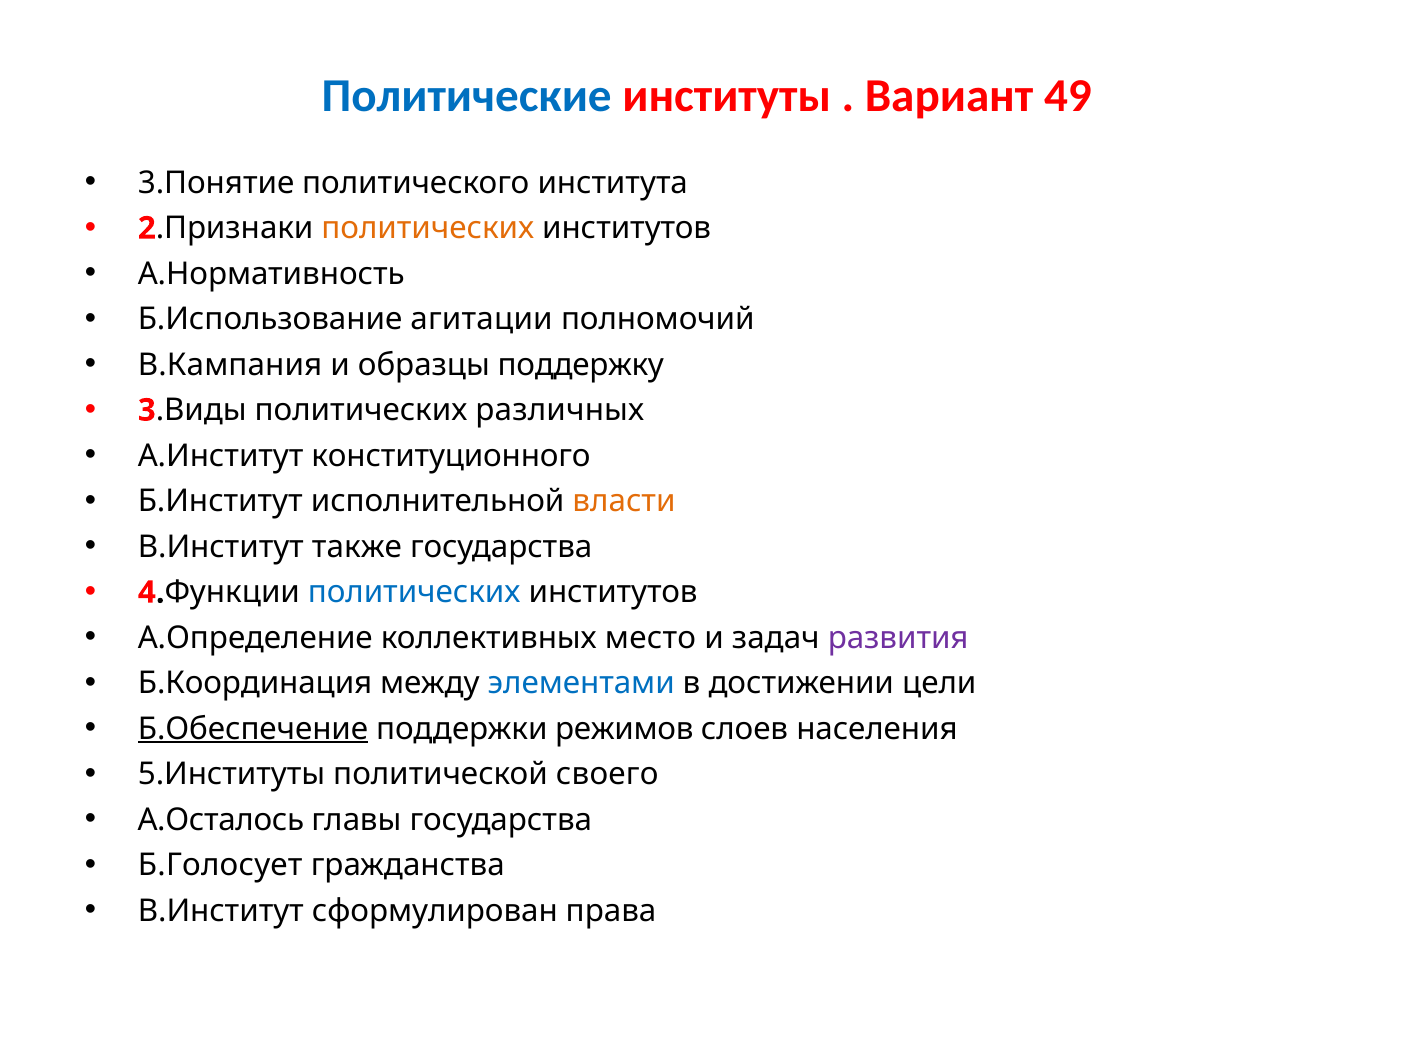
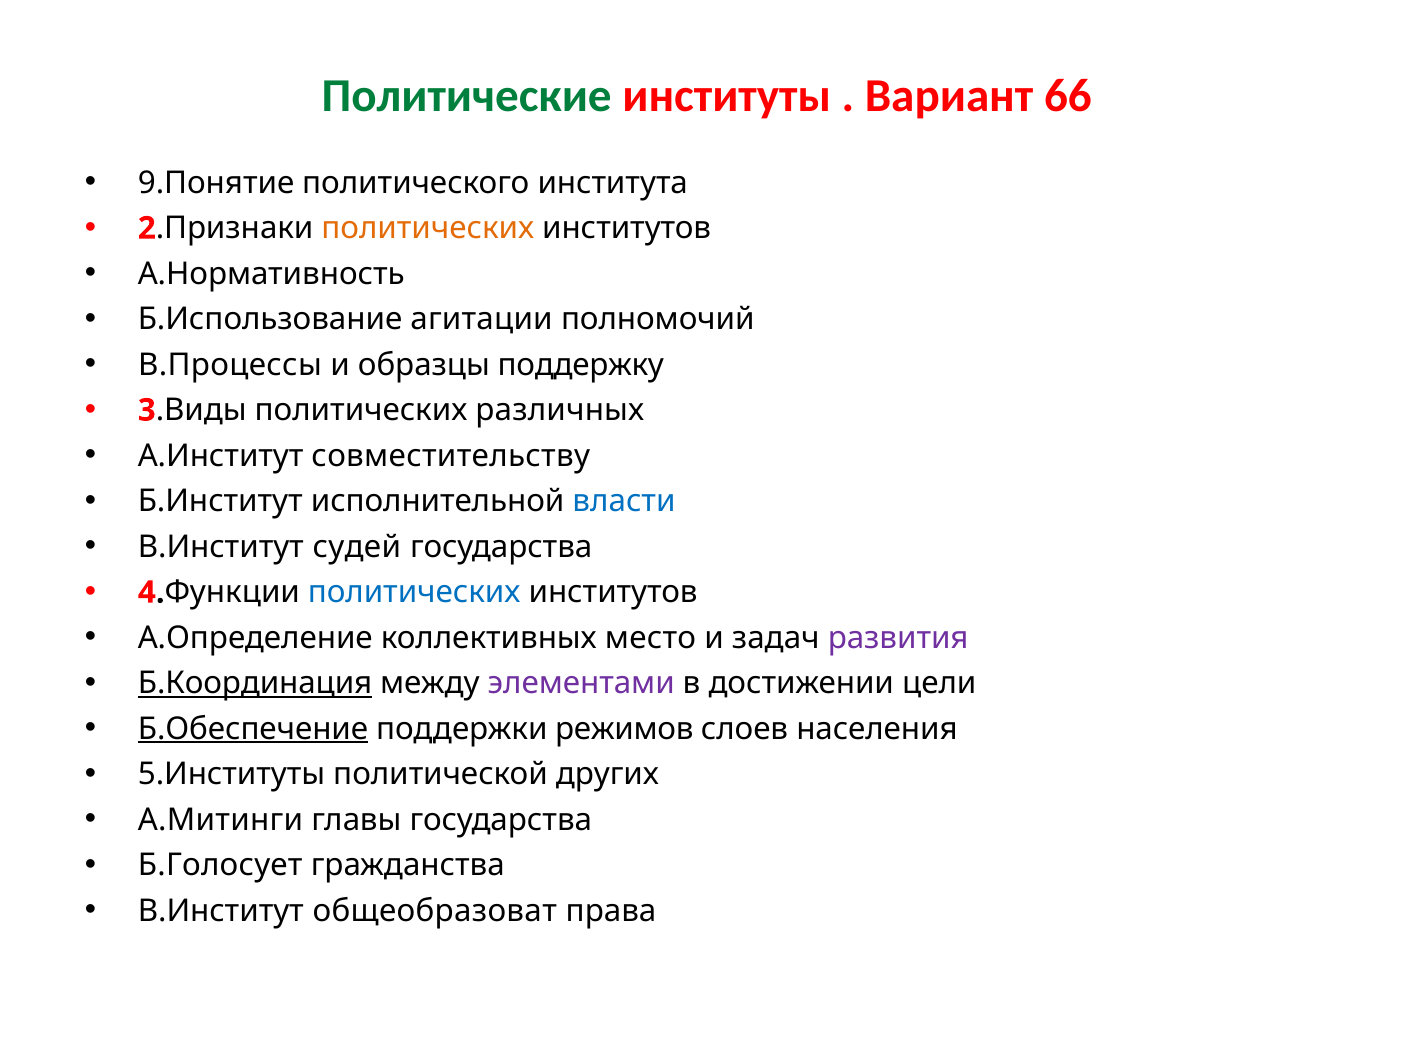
Политические colour: blue -> green (467, 96)
49: 49 -> 66 (1068, 96)
3.Понятие: 3.Понятие -> 9.Понятие (216, 183)
В.Кампания: В.Кампания -> В.Процессы (230, 365)
конституционного: конституционного -> совместительству (451, 456)
власти colour: orange -> blue (624, 502)
также: также -> судей (357, 547)
Б.Координация underline: none -> present (255, 684)
элементами colour: blue -> purple (581, 684)
своего: своего -> других (607, 775)
А.Осталось: А.Осталось -> А.Митинги (221, 820)
сформулирован: сформулирован -> общеобразоват (435, 911)
